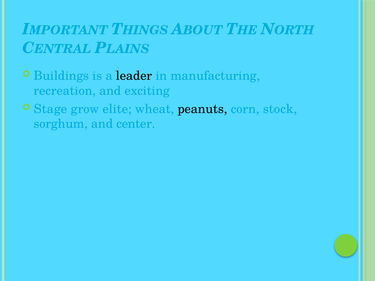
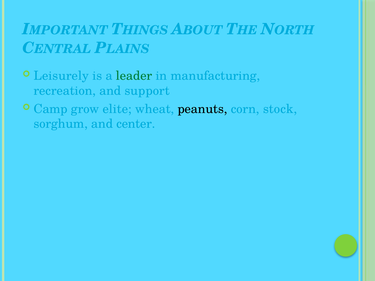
Buildings: Buildings -> Leisurely (61, 76)
leader colour: black -> green (134, 76)
exciting: exciting -> support (147, 91)
Stage: Stage -> Camp (51, 109)
